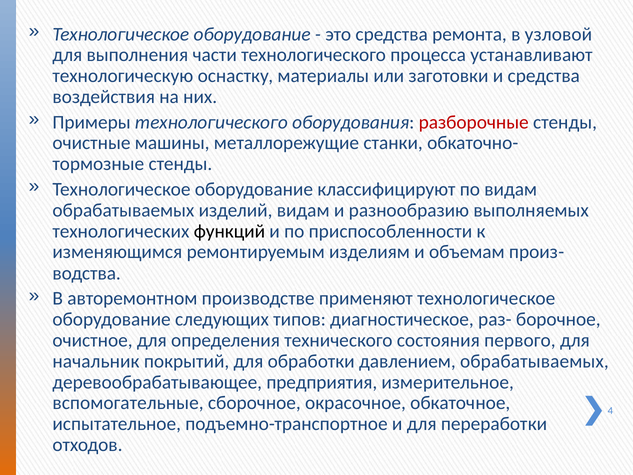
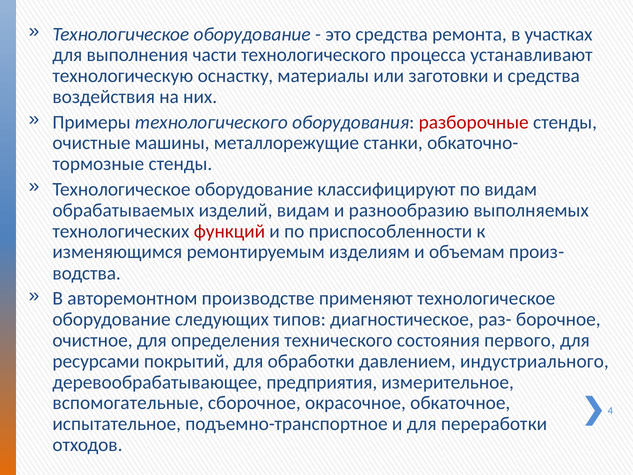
узловой: узловой -> участках (559, 34)
функций colour: black -> red (229, 231)
начальник: начальник -> ресурсами (96, 361)
давлением обрабатываемых: обрабатываемых -> индустриального (534, 361)
